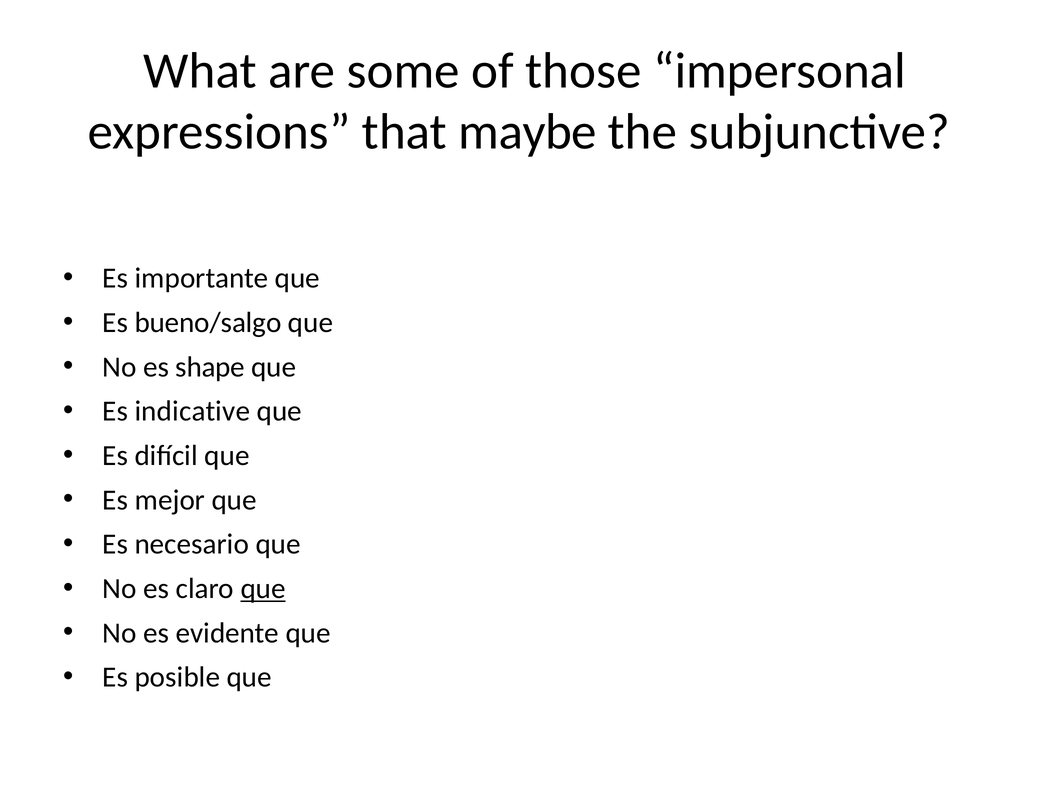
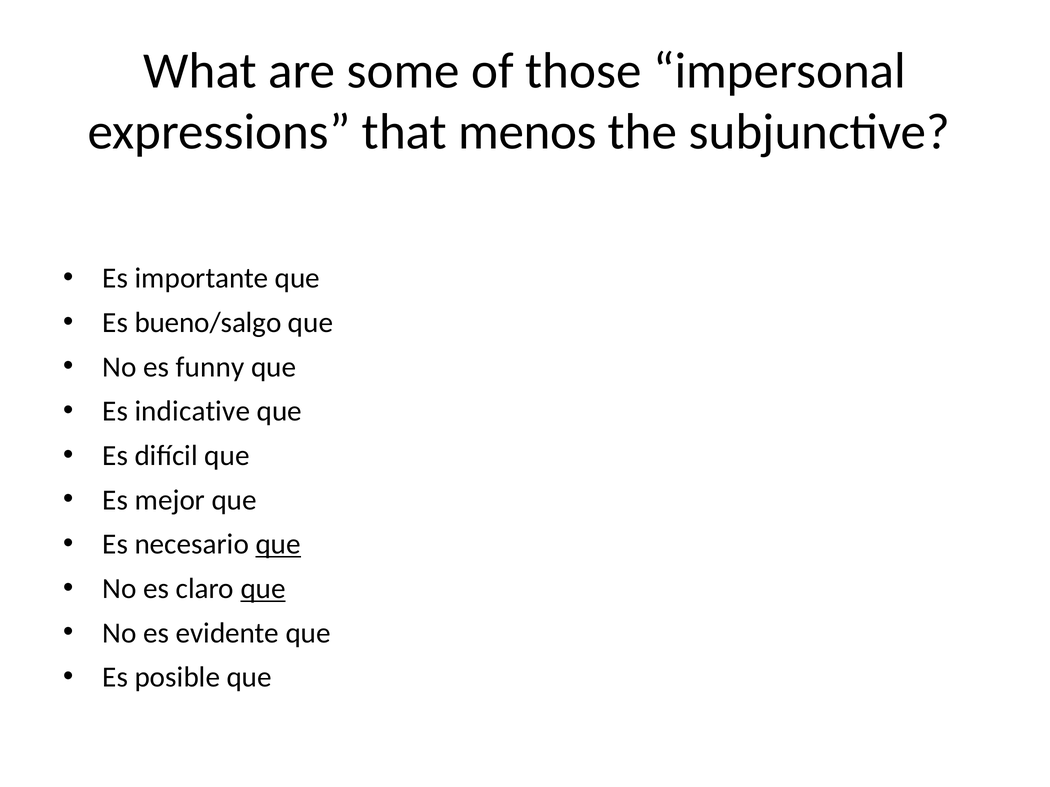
maybe: maybe -> menos (528, 132)
shape: shape -> funny (210, 367)
que underline: none -> present (278, 545)
